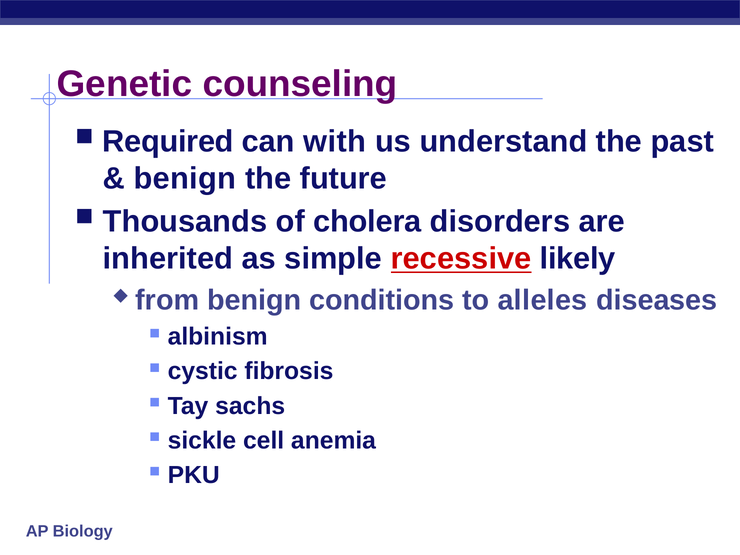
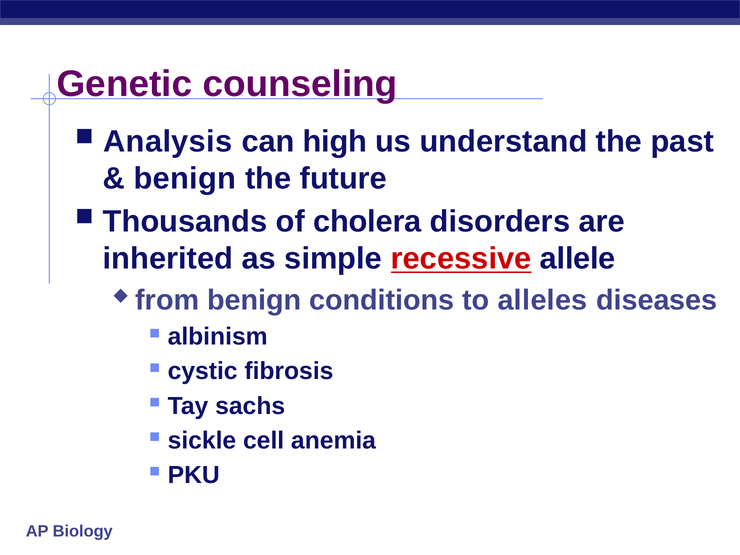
Required: Required -> Analysis (168, 142)
with: with -> high (335, 142)
likely: likely -> allele (578, 259)
